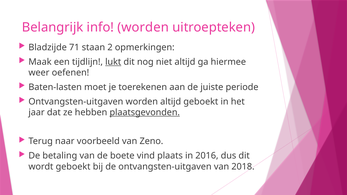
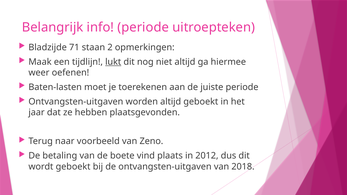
info worden: worden -> periode (143, 27)
plaatsgevonden underline: present -> none (145, 112)
2016: 2016 -> 2012 (207, 156)
